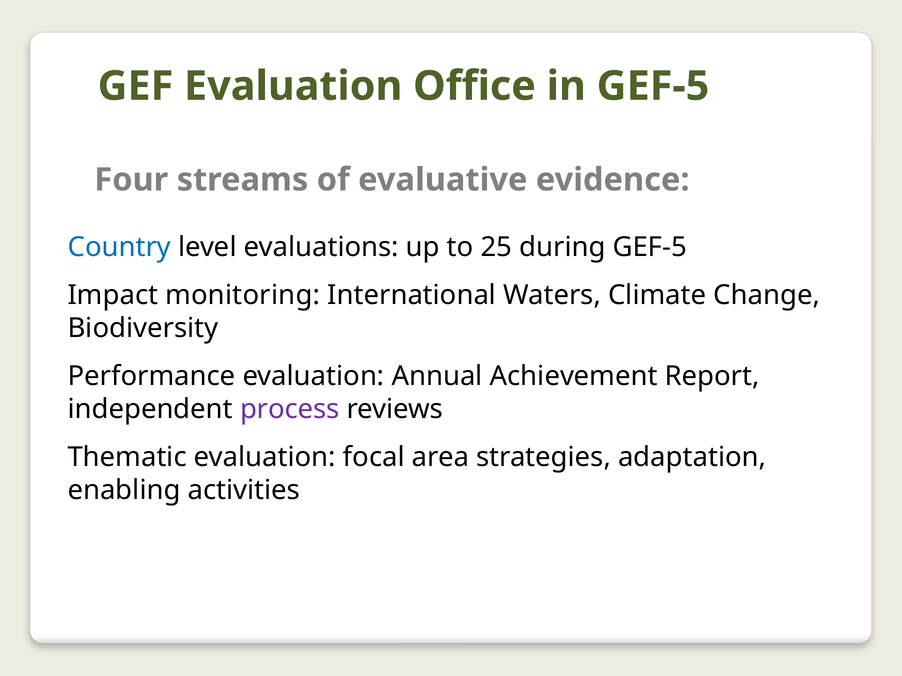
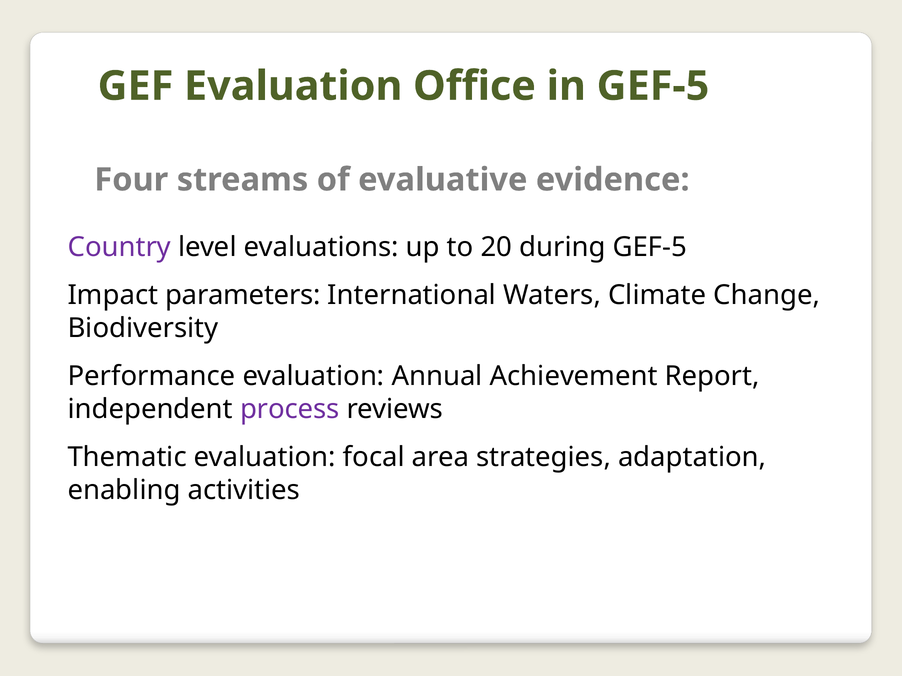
Country colour: blue -> purple (119, 247)
25: 25 -> 20 (496, 247)
monitoring: monitoring -> parameters (243, 295)
